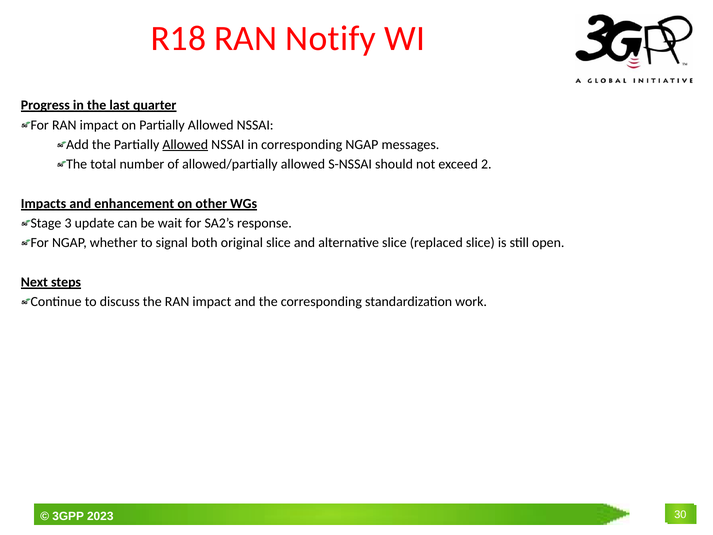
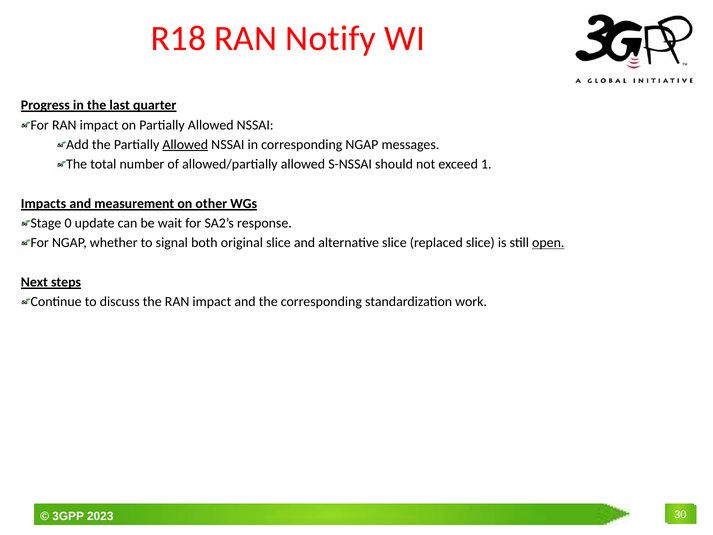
2: 2 -> 1 (486, 164)
enhancement: enhancement -> measurement (134, 203)
3: 3 -> 0 (68, 223)
open underline: none -> present (548, 243)
